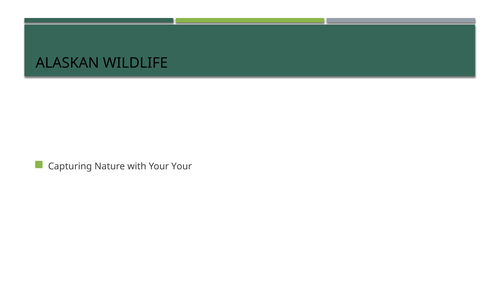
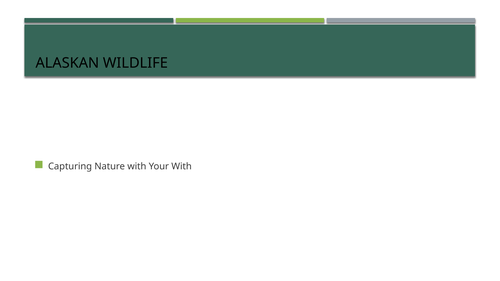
Your Your: Your -> With (182, 166)
